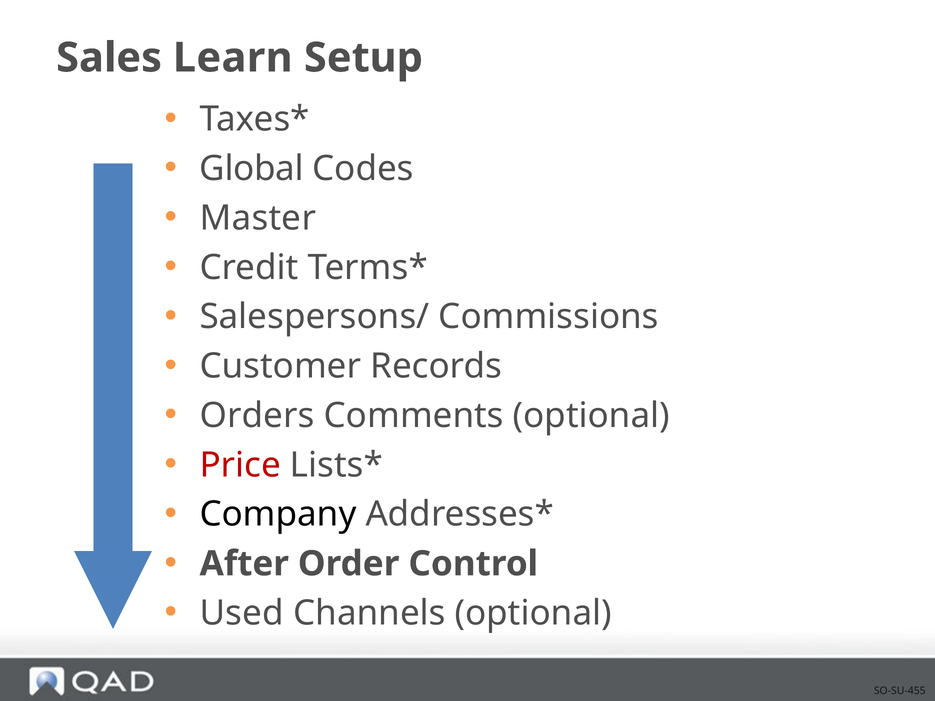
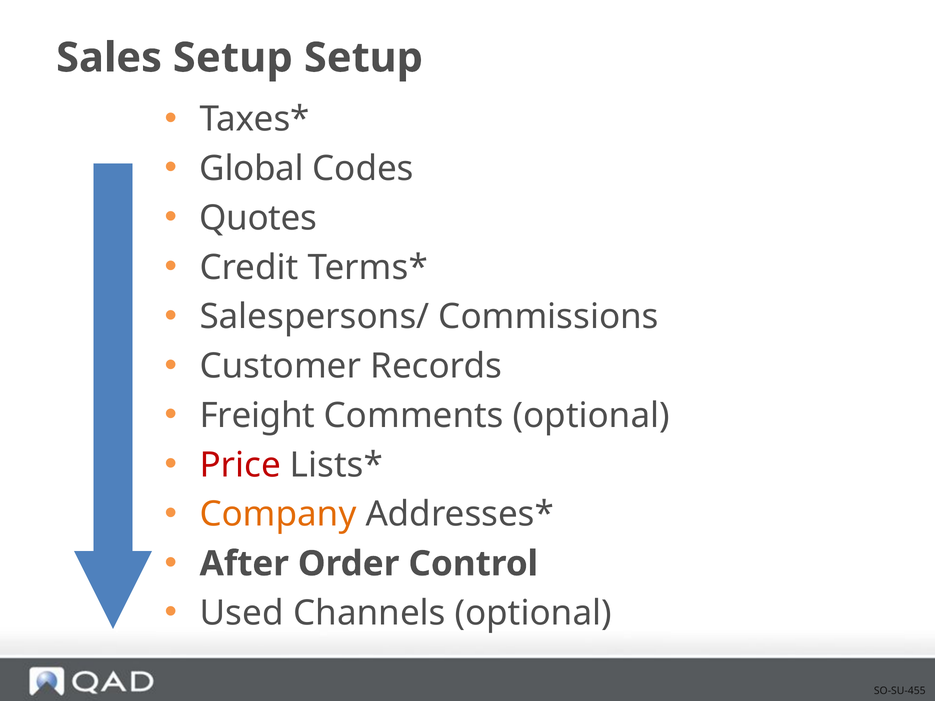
Sales Learn: Learn -> Setup (233, 58)
Master: Master -> Quotes (258, 218)
Orders: Orders -> Freight (257, 416)
Company colour: black -> orange (278, 515)
